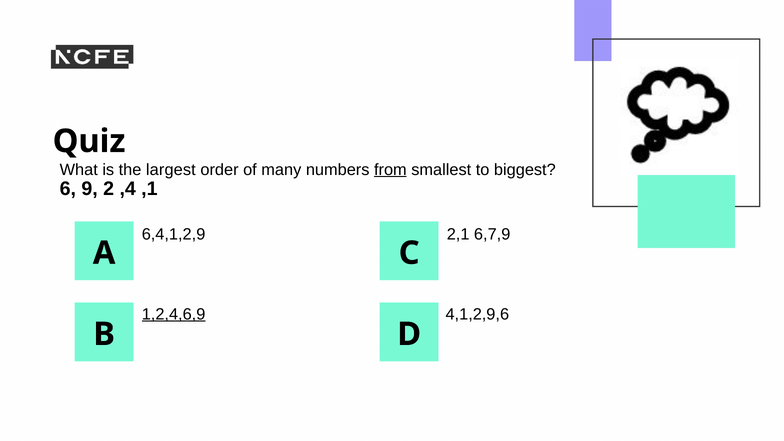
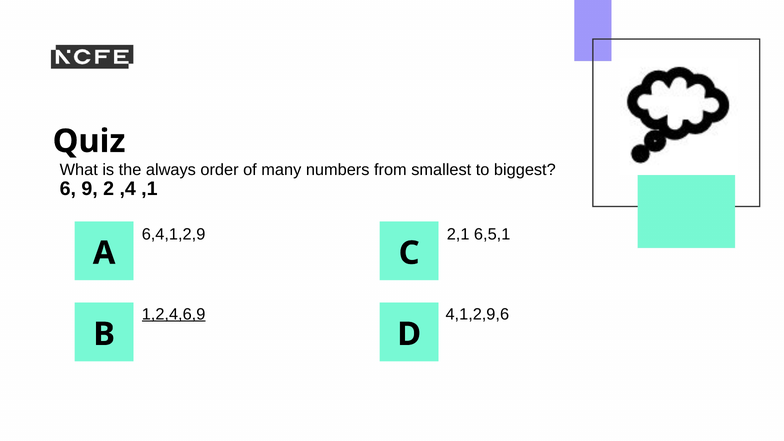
largest: largest -> always (171, 170)
from underline: present -> none (390, 170)
6,7,9: 6,7,9 -> 6,5,1 (492, 235)
